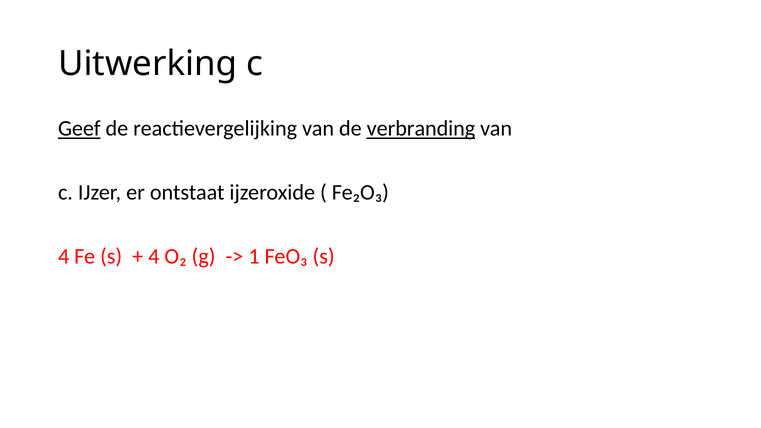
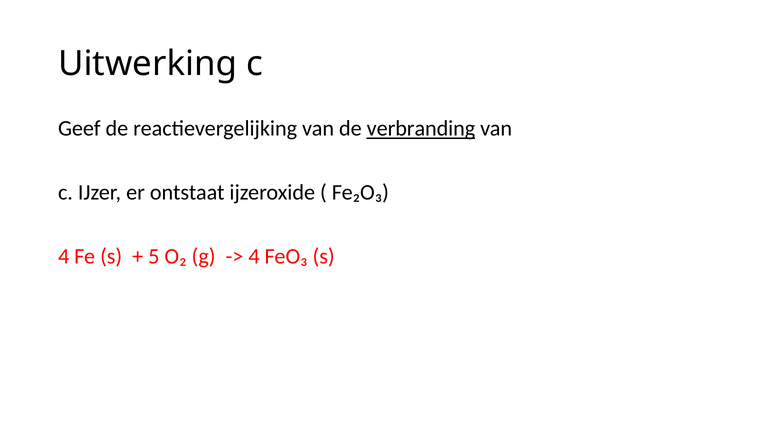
Geef underline: present -> none (79, 129)
4: 4 -> 5 (154, 256)
1: 1 -> 4 (254, 256)
